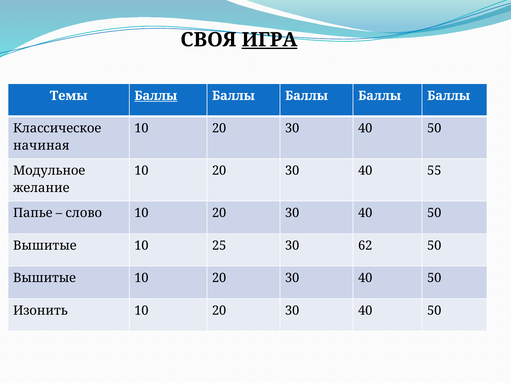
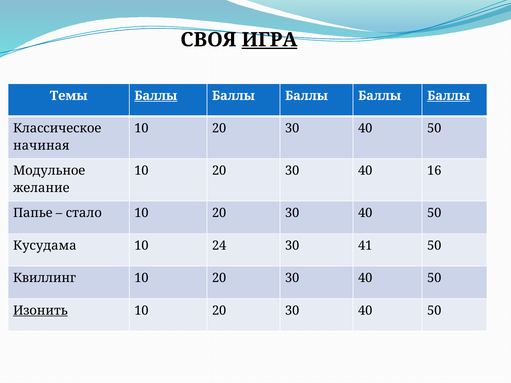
Баллы underline: none -> present (449, 96)
55: 55 -> 16 (434, 171)
слово: слово -> стало (84, 213)
Вышитые: Вышитые -> Кусудама (45, 246)
25: 25 -> 24 (219, 246)
62: 62 -> 41 (365, 246)
Вышитые: Вышитые -> Квиллинг (45, 278)
Изонить underline: none -> present (40, 311)
